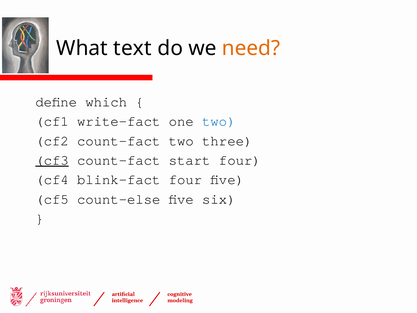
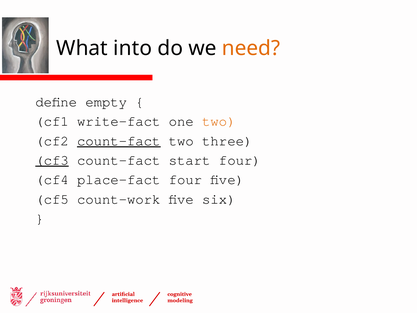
text: text -> into (133, 48)
which: which -> empty (106, 102)
two colour: blue -> orange (219, 121)
count-fact underline: none -> present (119, 141)
blink-fact: blink-fact -> place-fact (119, 180)
count-else: count-else -> count-work (119, 199)
